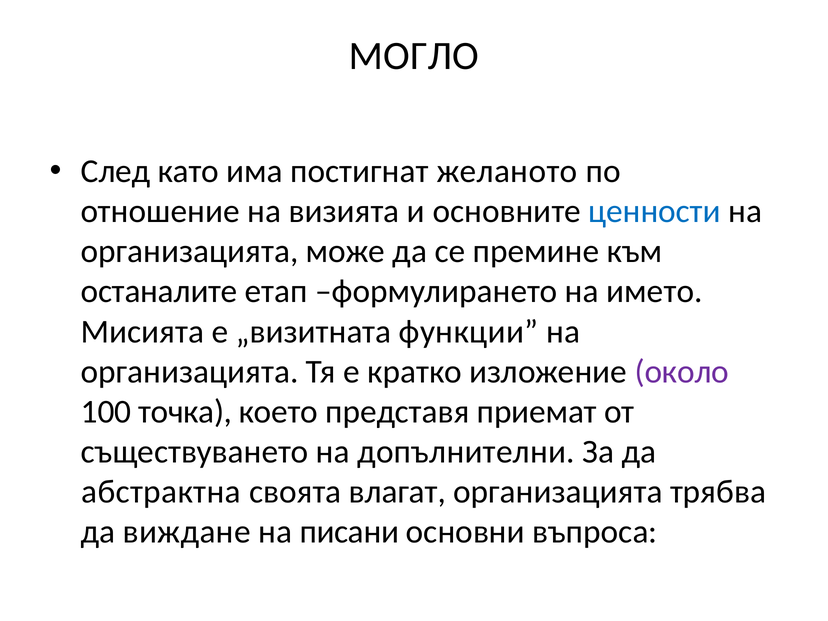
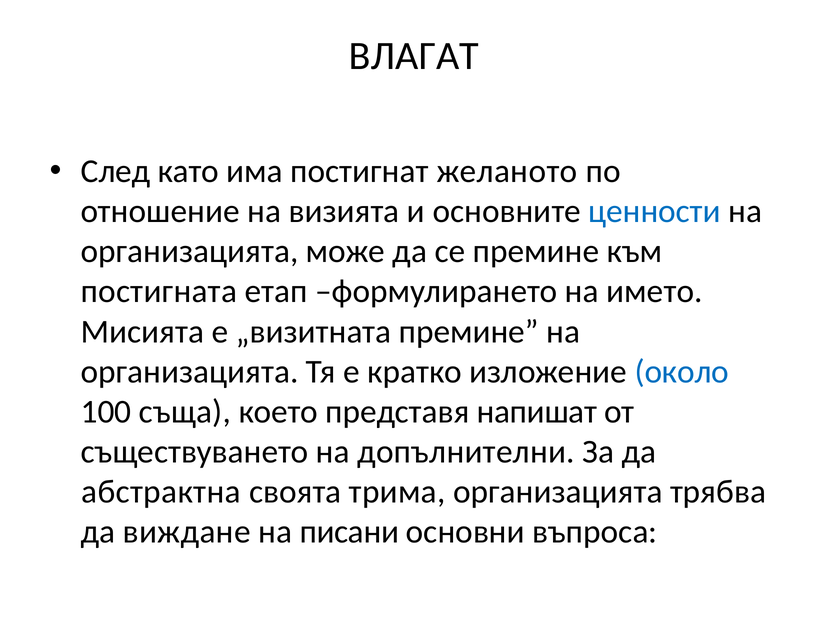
МОГЛО: МОГЛО -> ВЛАГАТ (414, 56)
останалите: останалите -> постигната (159, 291)
„визитната функции: функции -> премине (469, 332)
около colour: purple -> blue (682, 372)
точка: точка -> съща (185, 412)
приемат: приемат -> напишат (537, 412)
влагат: влагат -> трима (397, 492)
